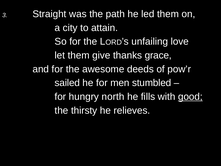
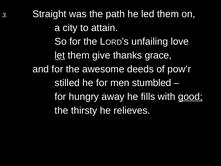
let underline: none -> present (60, 55)
sailed: sailed -> stilled (67, 83)
north: north -> away (113, 97)
